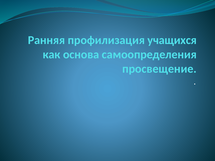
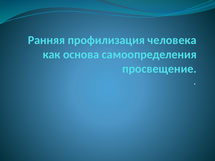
учащихся: учащихся -> человека (172, 40)
